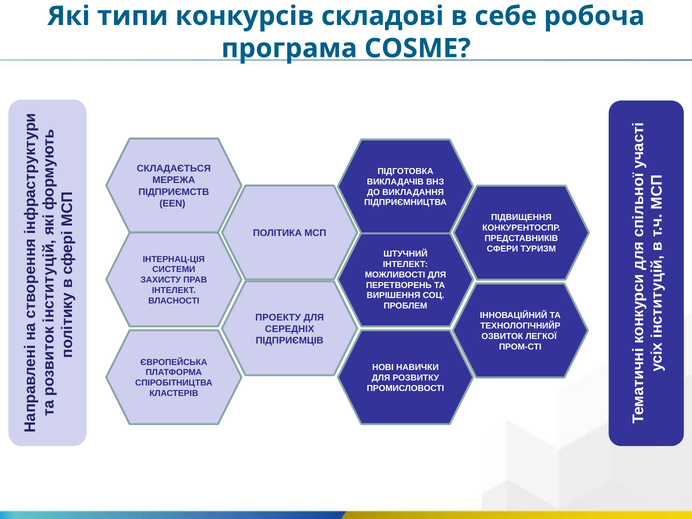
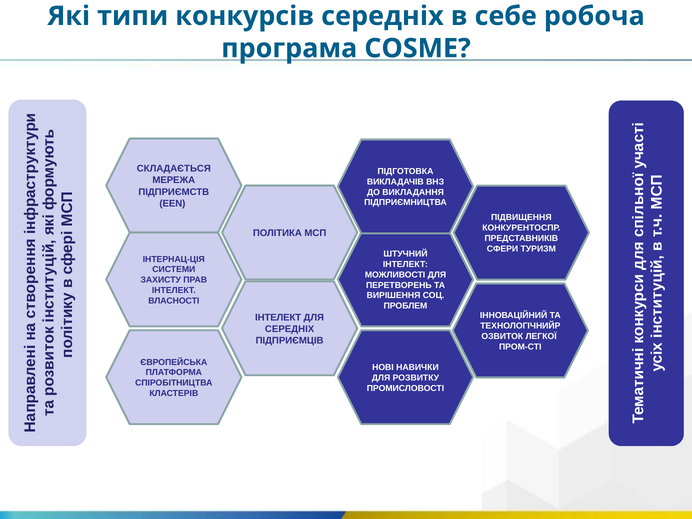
конкурсів складові: складові -> середніх (382, 16)
ПРОЕКТУ: ПРОЕКТУ -> ІНТЕЛЕКТ (278, 317)
